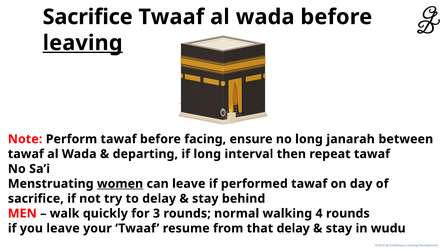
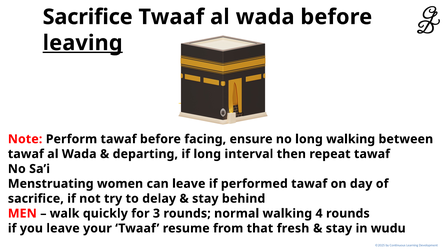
long janarah: janarah -> walking (351, 139)
women underline: present -> none (120, 184)
that delay: delay -> fresh (293, 228)
